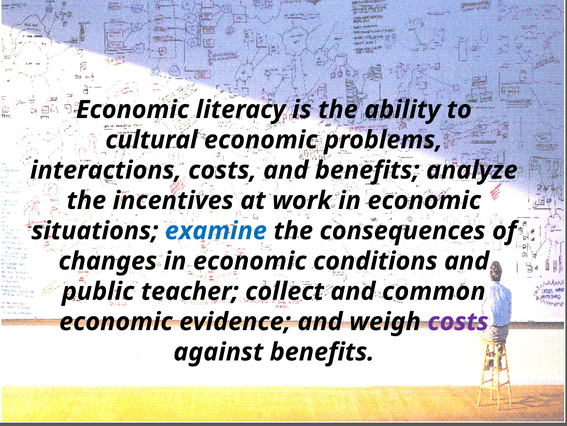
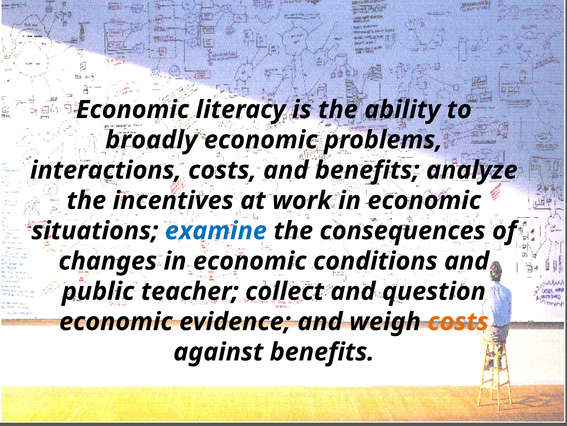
cultural: cultural -> broadly (151, 140)
common: common -> question (434, 291)
costs colour: purple -> orange (458, 321)
